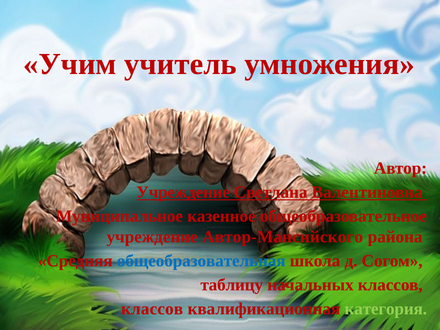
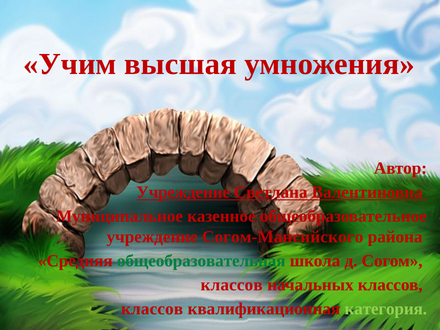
учитель: учитель -> высшая (180, 64)
Автор-Мансийского: Автор-Мансийского -> Согом-Мансийского (283, 237)
общеобразовательная colour: blue -> green (201, 261)
таблицу: таблицу -> классов (232, 285)
